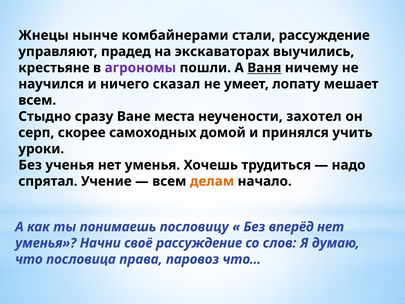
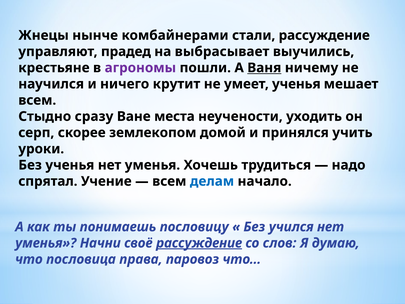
экскаваторах: экскаваторах -> выбрасывает (222, 52)
сказал: сказал -> крутит (176, 84)
умеет лопату: лопату -> ученья (296, 84)
захотел: захотел -> уходить (314, 116)
самоходных: самоходных -> землекопом (153, 133)
делам colour: orange -> blue (212, 181)
вперёд: вперёд -> учился (291, 227)
рассуждение underline: none -> present (199, 243)
